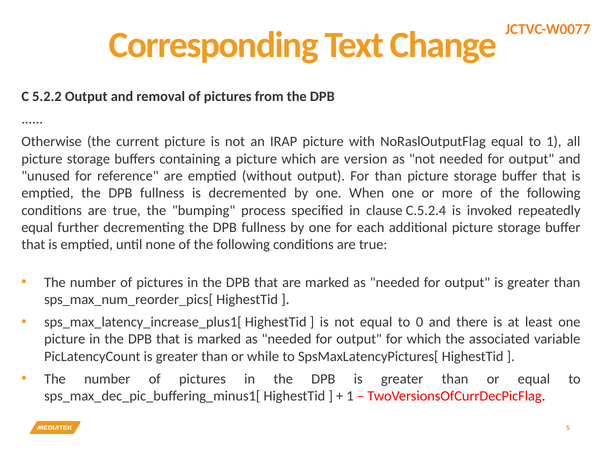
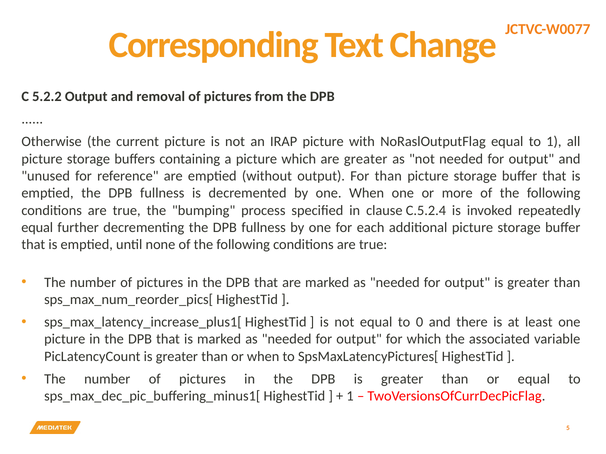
are version: version -> greater (366, 159)
or while: while -> when (263, 357)
